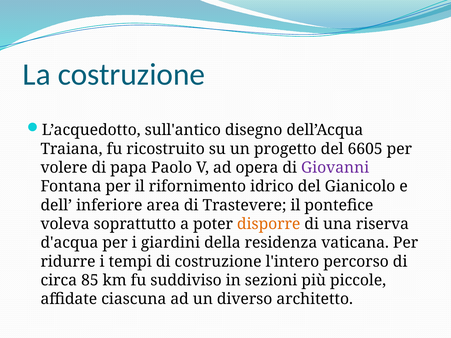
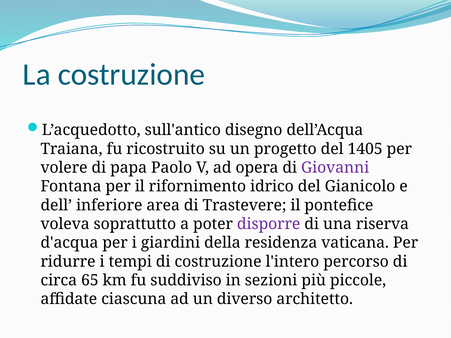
6605: 6605 -> 1405 (365, 149)
disporre colour: orange -> purple (269, 224)
85: 85 -> 65 (90, 280)
